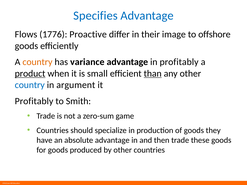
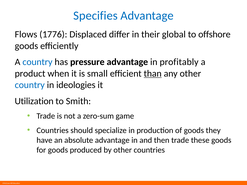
Proactive: Proactive -> Displaced (88, 34)
image: image -> global (174, 34)
country colour: orange -> blue (37, 62)
variance: variance -> pressure (87, 62)
product underline: present -> none (30, 74)
argument: argument -> ideologies (76, 85)
Profitably: Profitably -> Utilization (34, 101)
